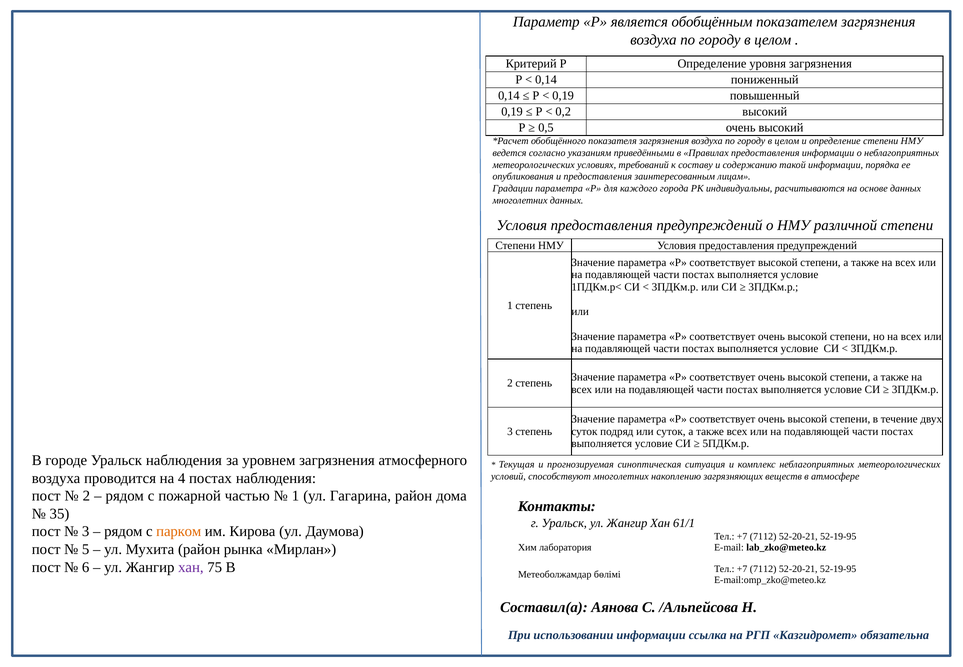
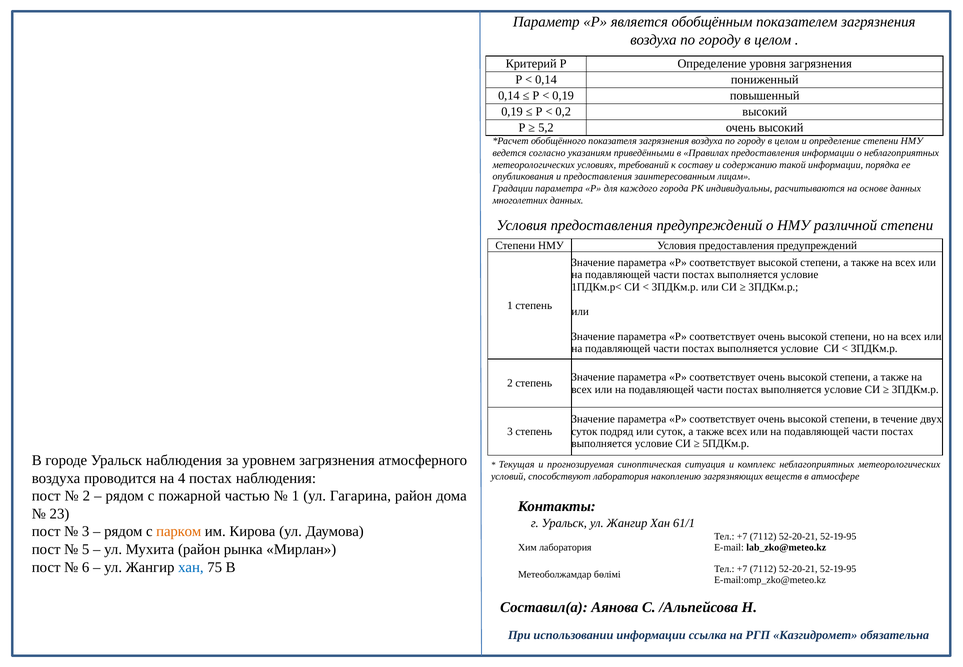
0,5: 0,5 -> 5,2 (546, 127)
способствуют многолетних: многолетних -> лаборатория (621, 476)
35: 35 -> 23 (59, 514)
хан colour: purple -> blue (191, 567)
